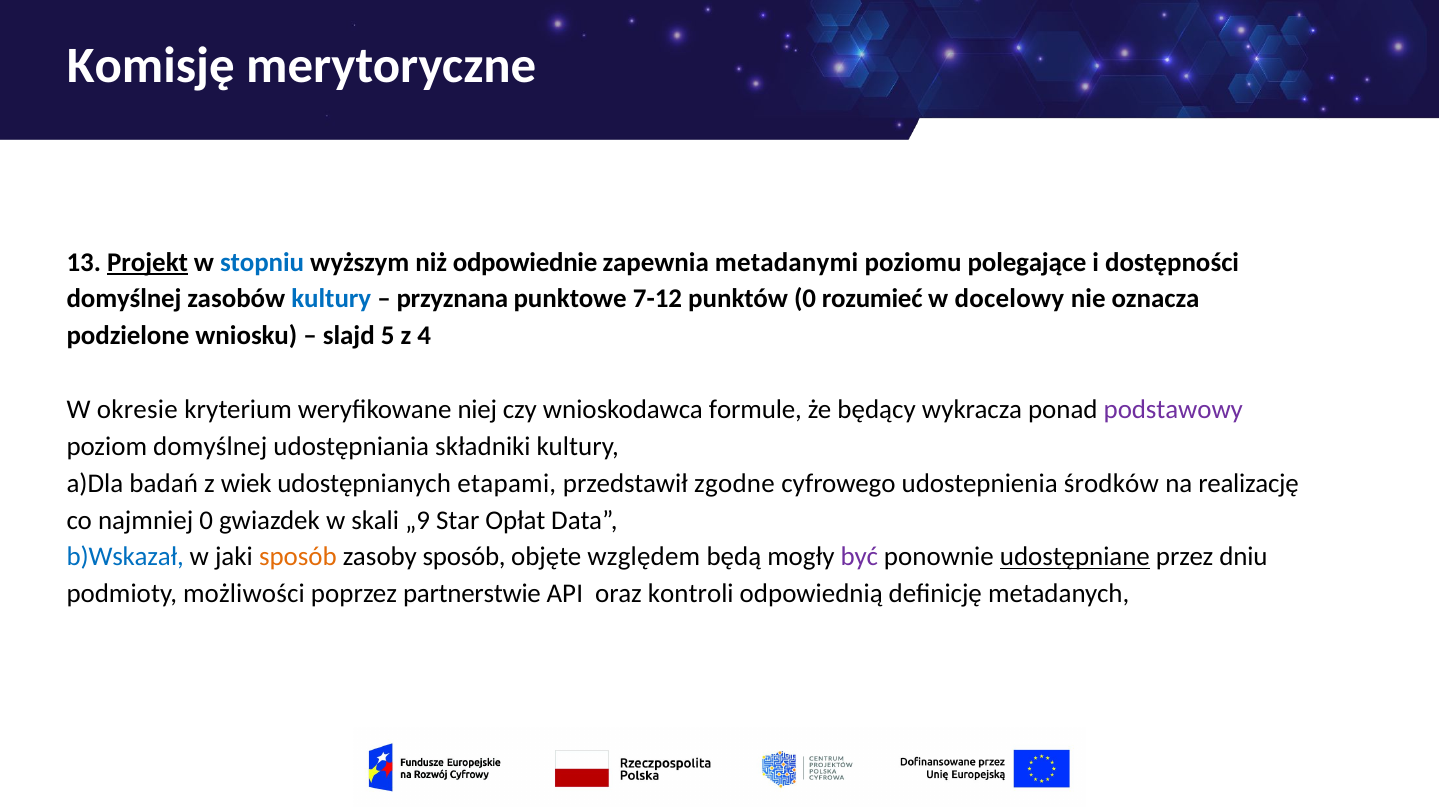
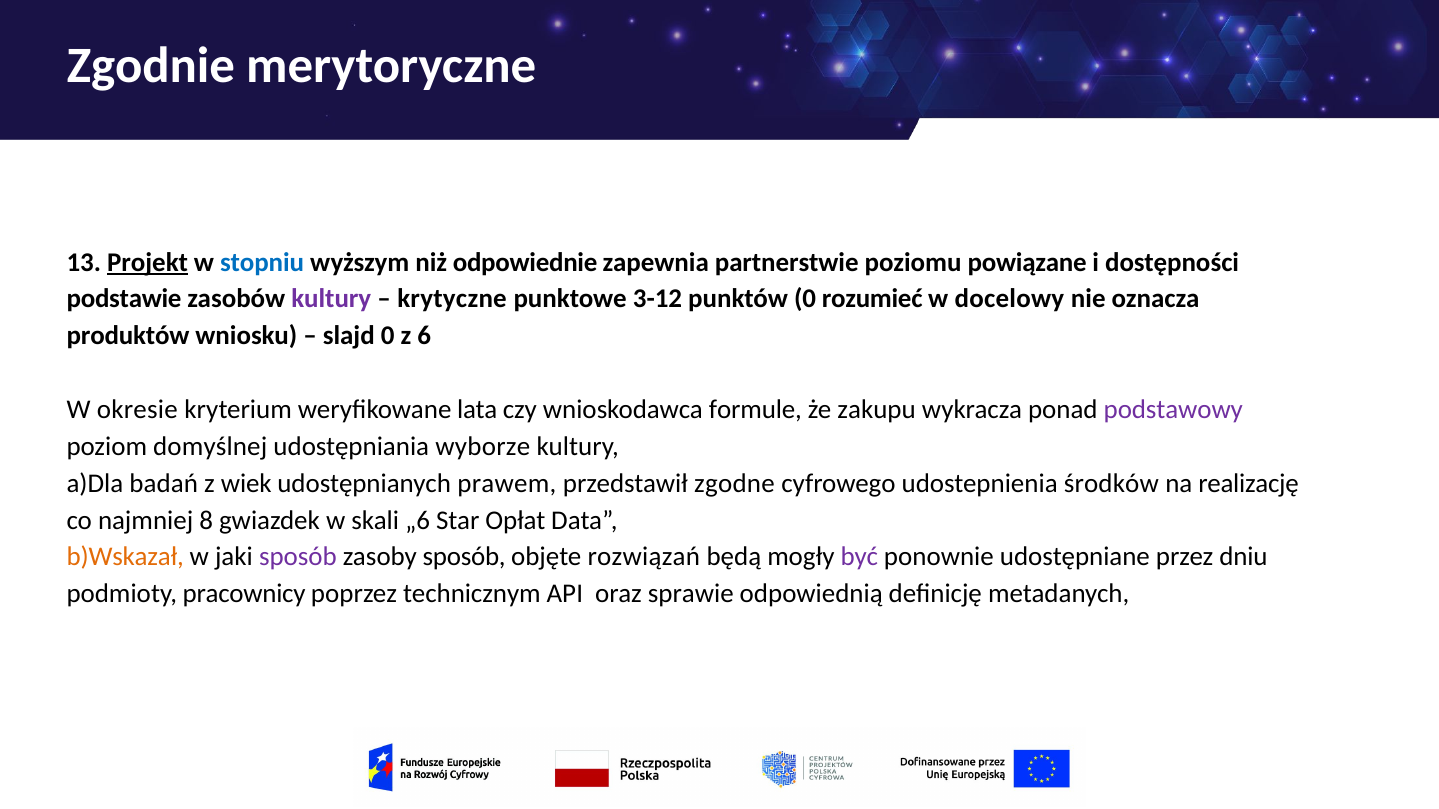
Komisję: Komisję -> Zgodnie (151, 66)
metadanymi: metadanymi -> partnerstwie (787, 262)
polegające: polegające -> powiązane (1027, 262)
domyślnej: domyślnej -> podstawie (124, 299)
kultury colour: blue -> purple (331, 299)
przyznana: przyznana -> krytyczne (452, 299)
7-12: 7-12 -> 3-12 (657, 299)
podzielone: podzielone -> produktów (128, 336)
slajd 5: 5 -> 0 (388, 336)
4: 4 -> 6 (424, 336)
niej: niej -> lata (477, 410)
będący: będący -> zakupu (877, 410)
składniki: składniki -> wyborze (483, 447)
etapami: etapami -> prawem (507, 484)
najmniej 0: 0 -> 8 (206, 520)
„9: „9 -> „6 (418, 520)
b)Wskazał colour: blue -> orange (125, 557)
sposób colour: orange -> purple (298, 557)
względem: względem -> rozwiązań (644, 557)
udostępniane underline: present -> none (1075, 557)
możliwości: możliwości -> pracownicy (244, 594)
partnerstwie: partnerstwie -> technicznym (472, 594)
kontroli: kontroli -> sprawie (691, 594)
